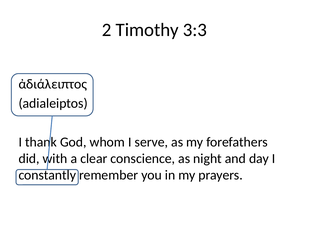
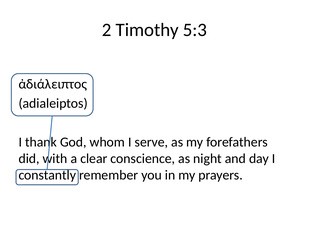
3:3: 3:3 -> 5:3 (195, 30)
